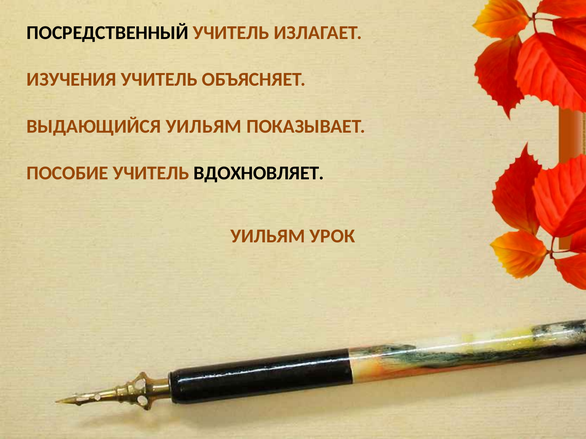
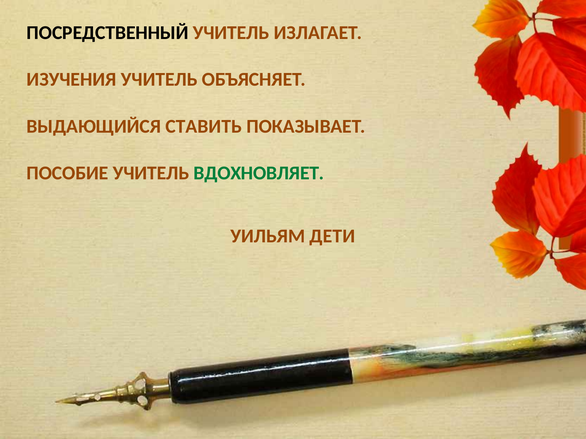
ВЫДАЮЩИЙСЯ УИЛЬЯМ: УИЛЬЯМ -> СТАВИТЬ (204, 126)
ВДОХНОВЛЯЕТ colour: black -> green (259, 173)
УРОК: УРОК -> ДЕТИ (332, 236)
